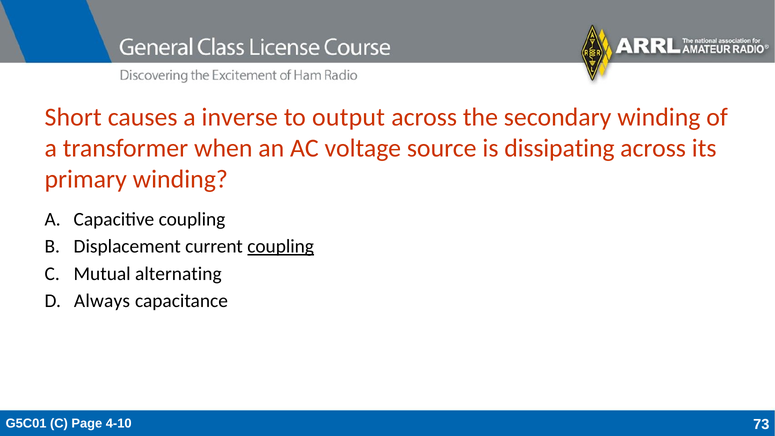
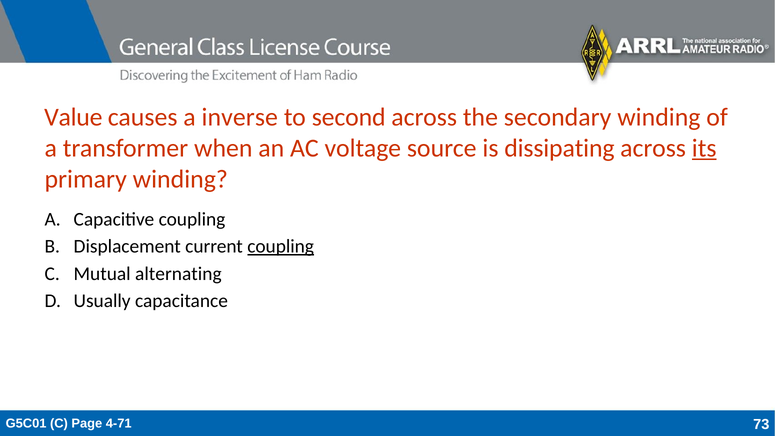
Short: Short -> Value (73, 117)
output: output -> second (349, 117)
its underline: none -> present (704, 148)
Always: Always -> Usually (102, 301)
4-10: 4-10 -> 4-71 (119, 423)
